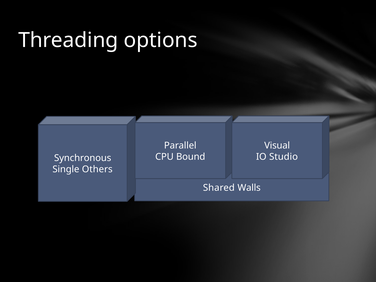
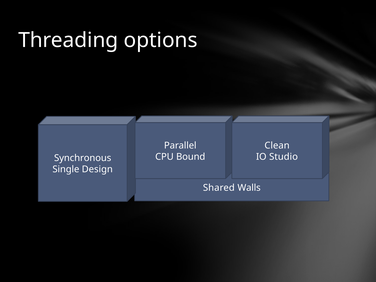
Visual: Visual -> Clean (277, 146)
Others: Others -> Design (97, 169)
